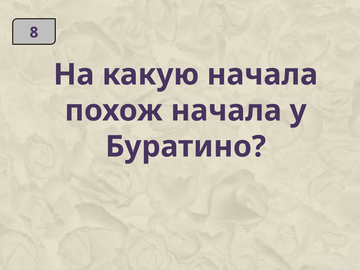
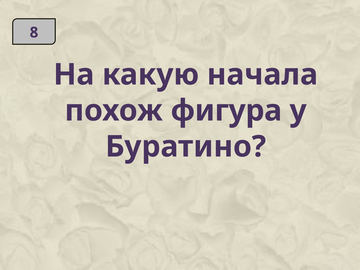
похож начала: начала -> фигура (226, 111)
